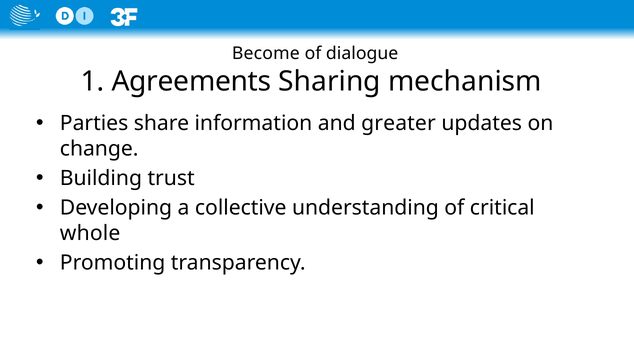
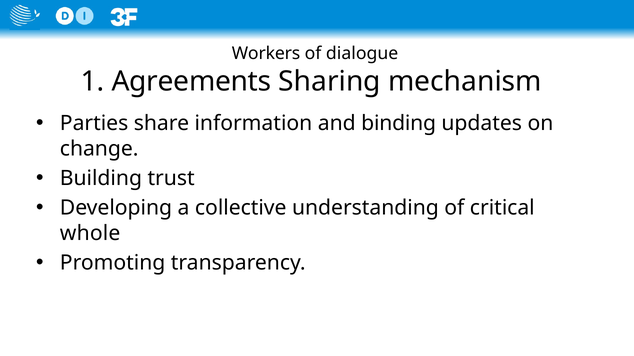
Become: Become -> Workers (266, 54)
greater: greater -> binding (399, 124)
